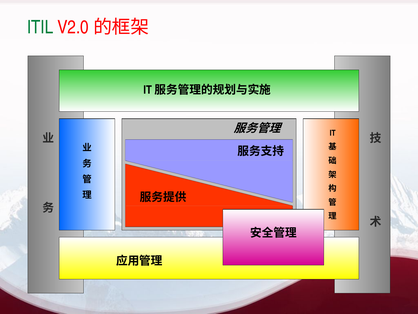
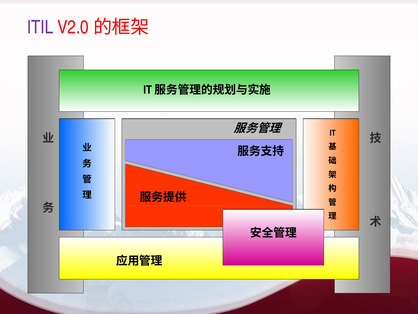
ITIL colour: green -> purple (40, 27)
